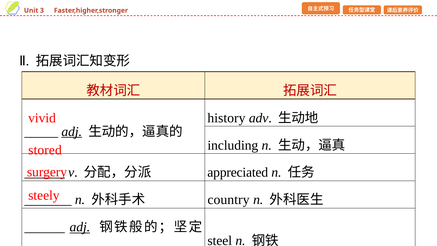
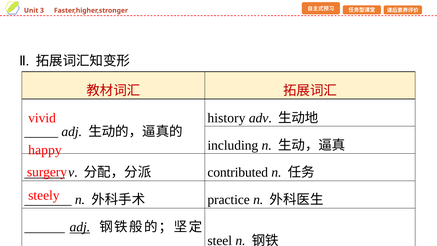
adj underline: present -> none (72, 131)
stored: stored -> happy (45, 150)
appreciated: appreciated -> contributed (238, 172)
country: country -> practice (229, 200)
